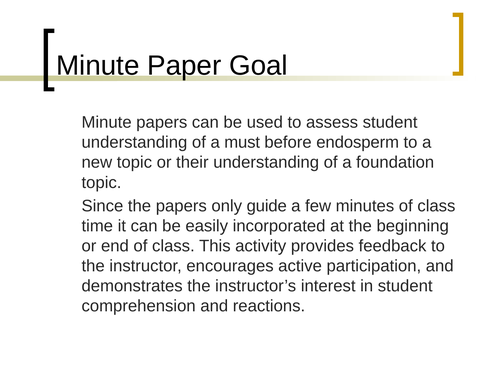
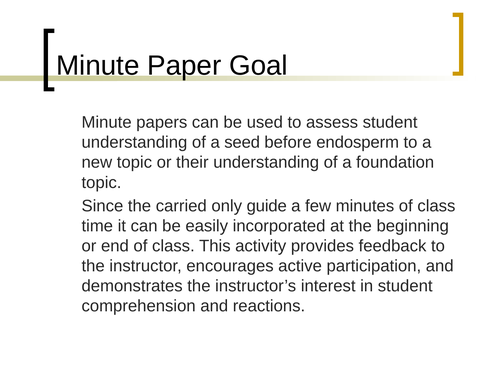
must: must -> seed (242, 142)
the papers: papers -> carried (181, 206)
